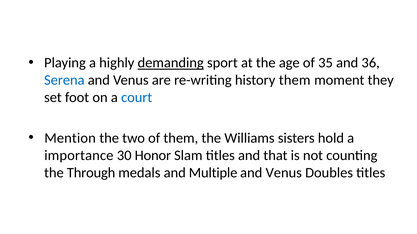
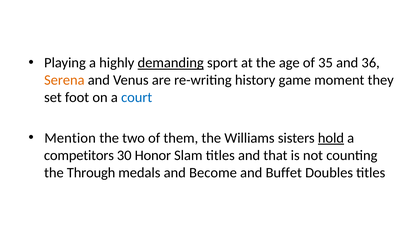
Serena colour: blue -> orange (64, 80)
history them: them -> game (295, 80)
hold underline: none -> present (331, 138)
importance: importance -> competitors (79, 156)
Multiple: Multiple -> Become (213, 173)
Venus: Venus -> Buffet (284, 173)
